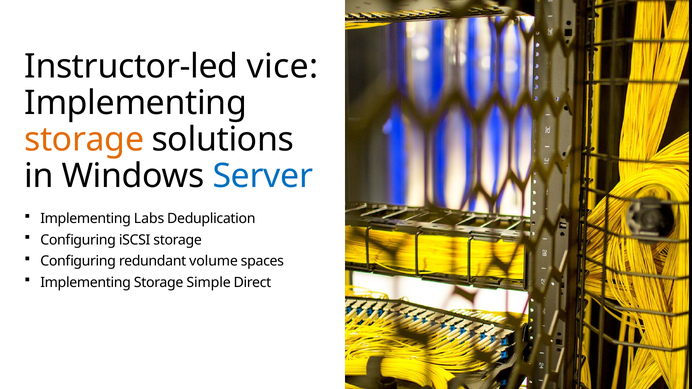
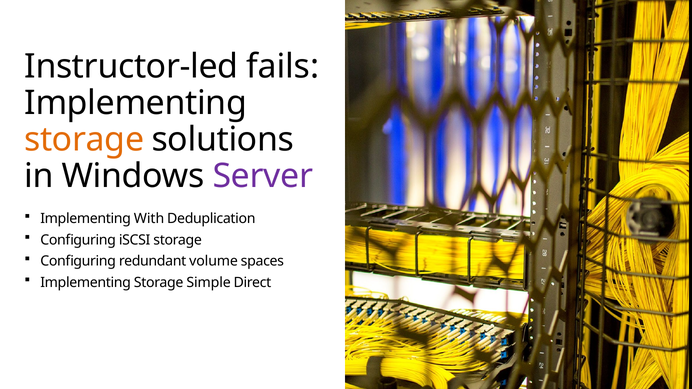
vice: vice -> fails (283, 66)
Server colour: blue -> purple (263, 176)
Labs: Labs -> With (149, 219)
